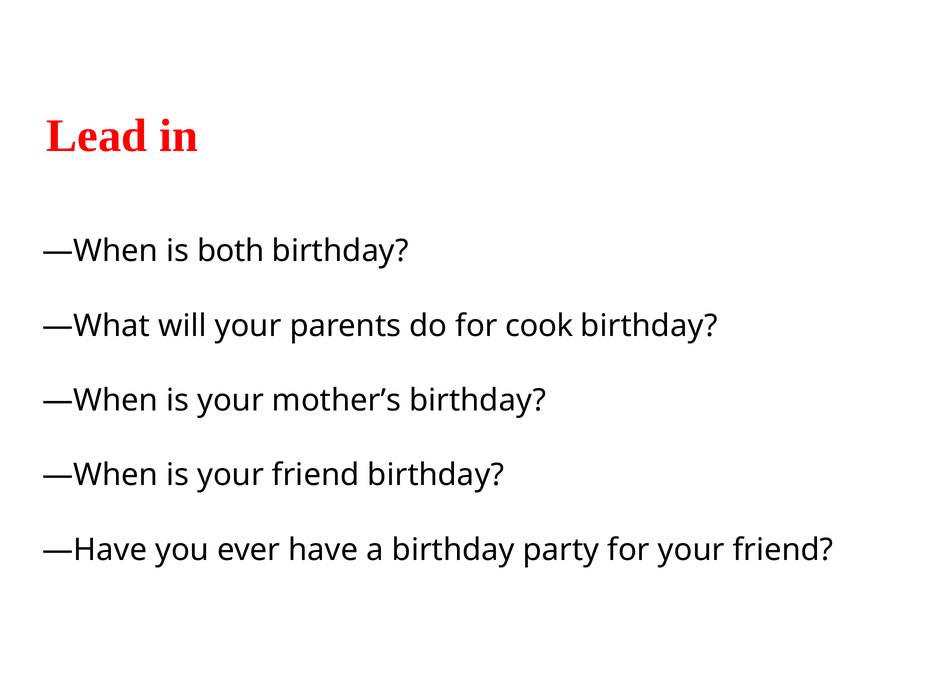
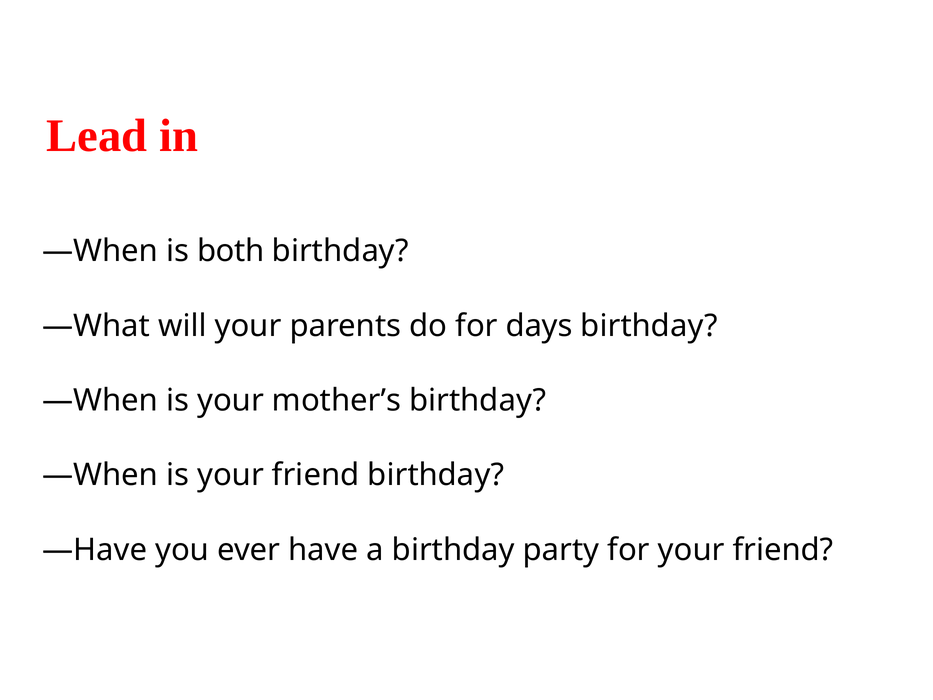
cook: cook -> days (539, 326)
